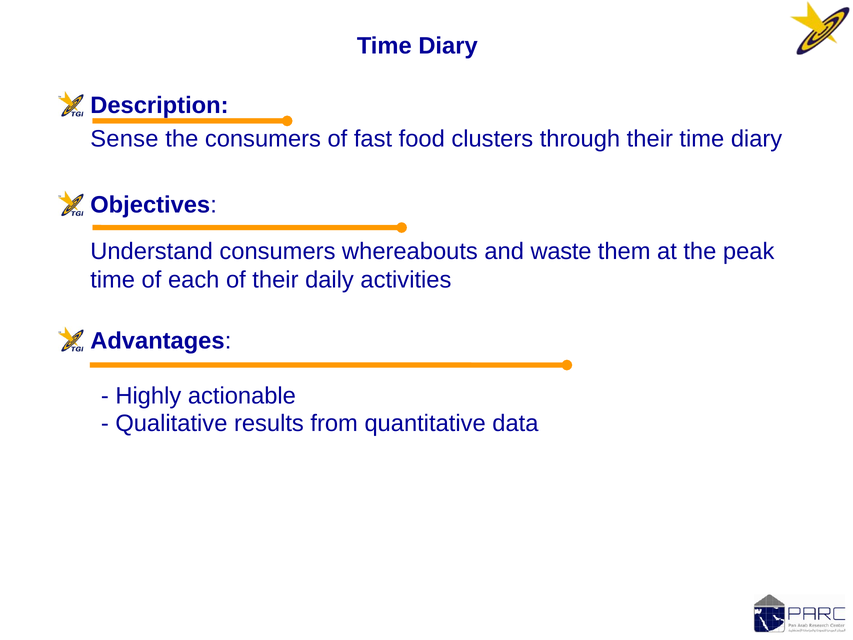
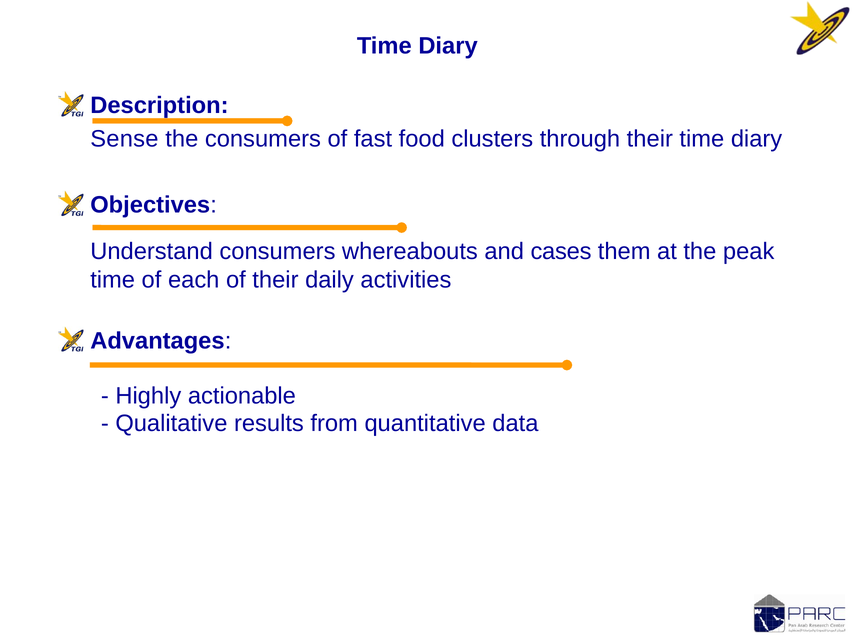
waste: waste -> cases (561, 251)
